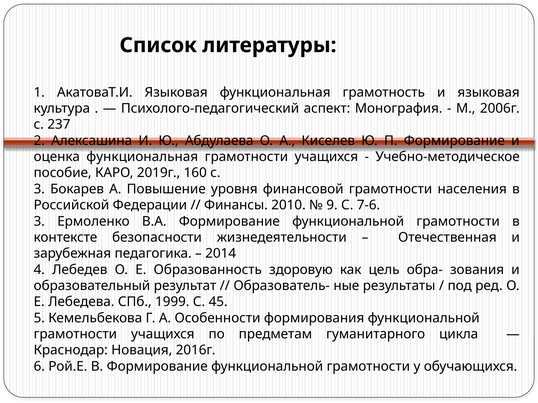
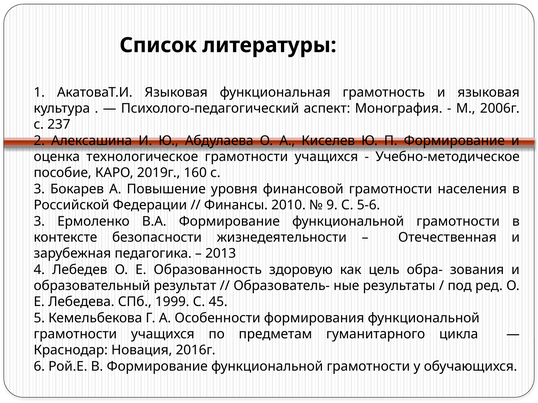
оценка функциональная: функциональная -> технологическое (142, 157)
7-6: 7-6 -> 5-6 (369, 205)
2014: 2014 -> 2013 (221, 254)
